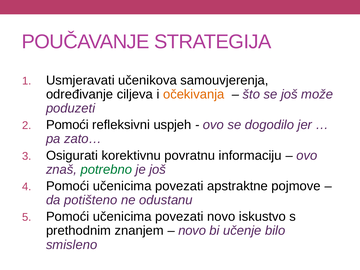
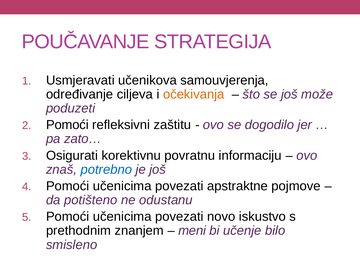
uspjeh: uspjeh -> zaštitu (172, 125)
potrebno colour: green -> blue (106, 170)
novo: novo -> meni (192, 231)
